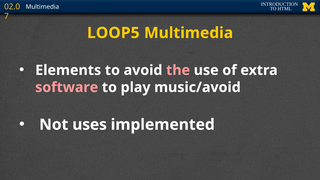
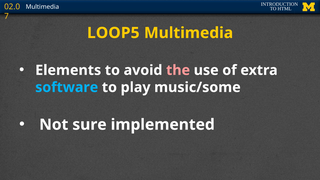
software colour: pink -> light blue (67, 87)
music/avoid: music/avoid -> music/some (197, 87)
uses: uses -> sure (89, 125)
